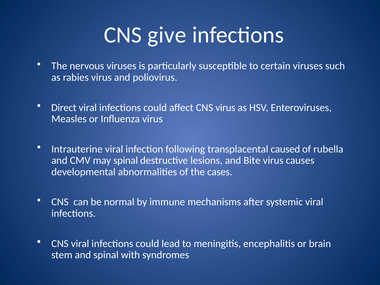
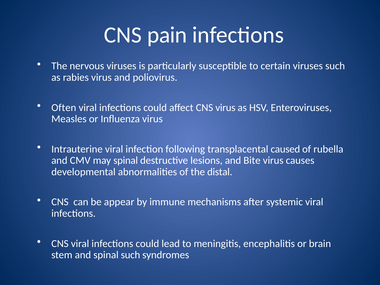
give: give -> pain (167, 35)
Direct: Direct -> Often (64, 108)
cases: cases -> distal (220, 172)
normal: normal -> appear (119, 202)
spinal with: with -> such (131, 255)
